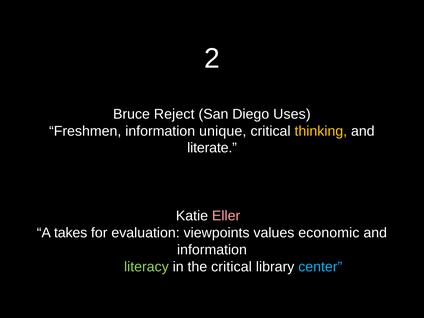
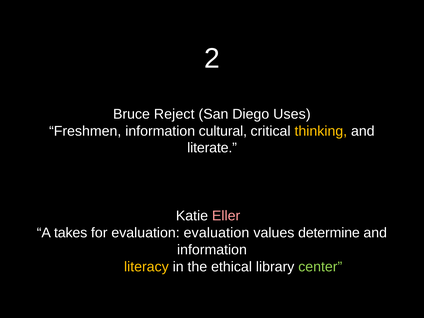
unique: unique -> cultural (223, 131)
evaluation viewpoints: viewpoints -> evaluation (217, 233)
economic: economic -> determine (329, 233)
literacy colour: light green -> yellow (146, 267)
the critical: critical -> ethical (232, 267)
center colour: light blue -> light green (320, 267)
